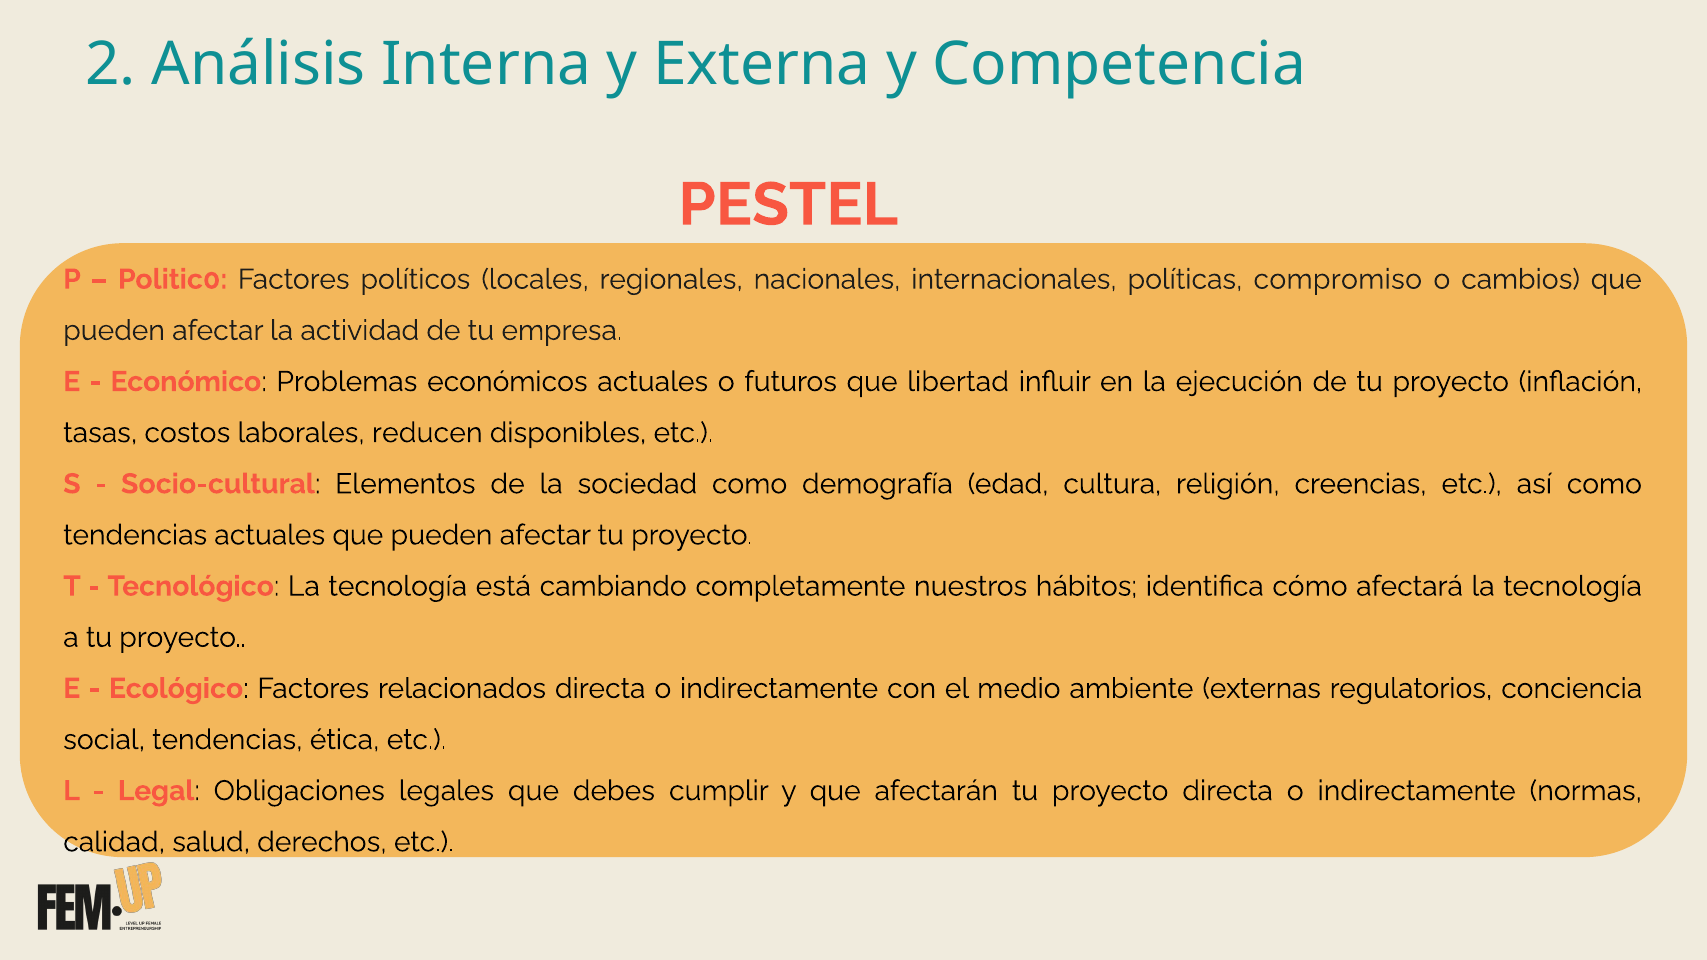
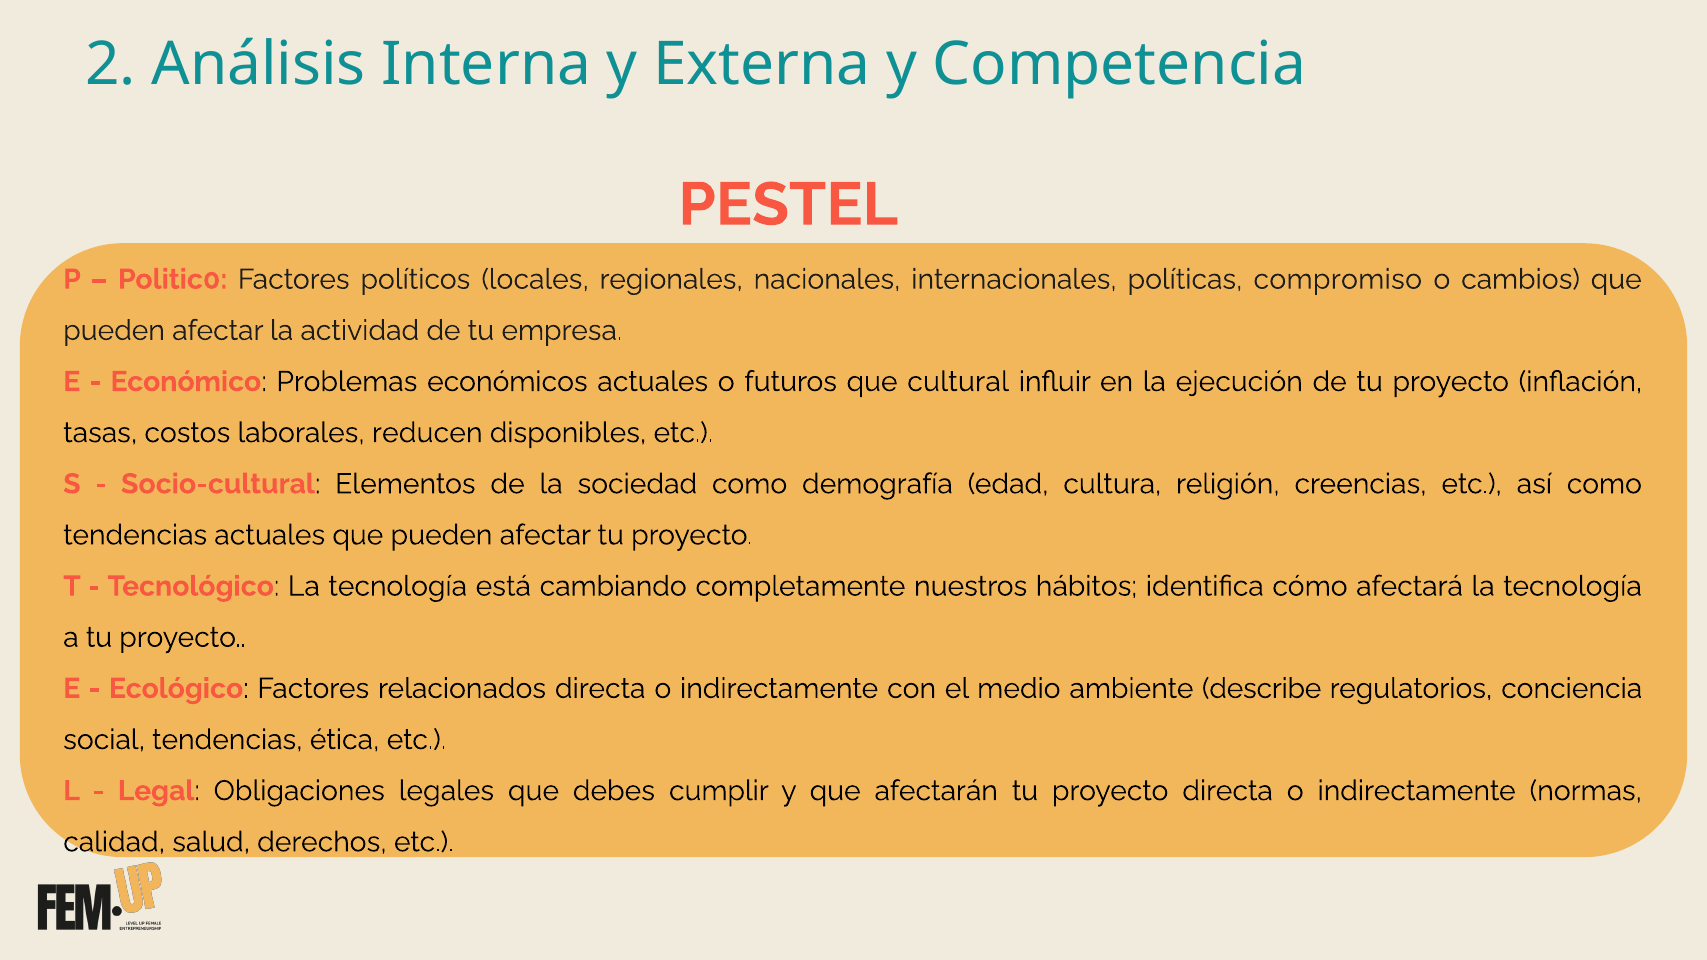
libertad: libertad -> cultural (958, 382)
externas: externas -> describe (1262, 689)
